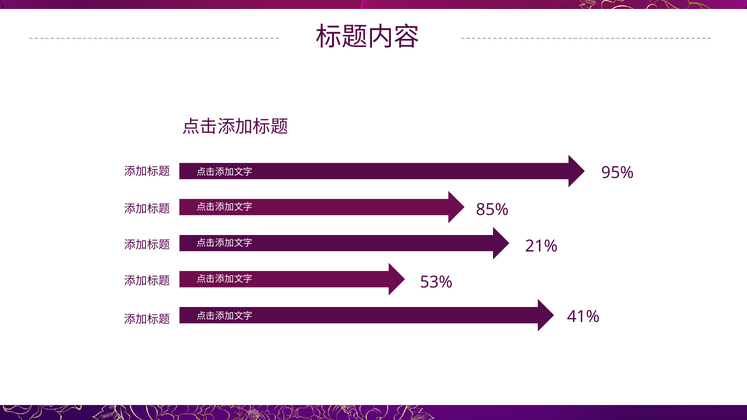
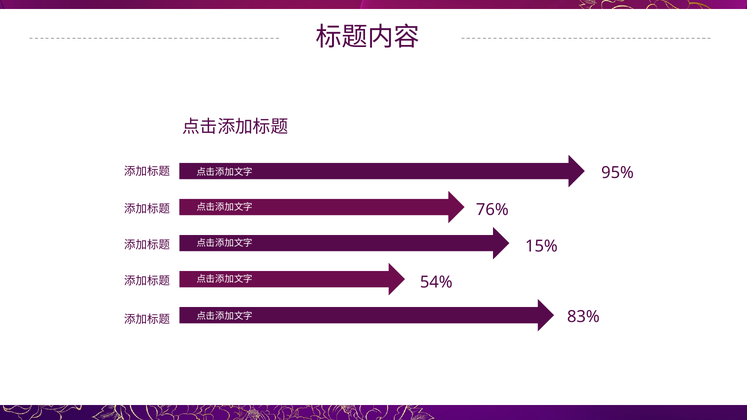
85%: 85% -> 76% (492, 210)
21%: 21% -> 15% (541, 246)
53%: 53% -> 54% (436, 283)
41%: 41% -> 83% (583, 317)
